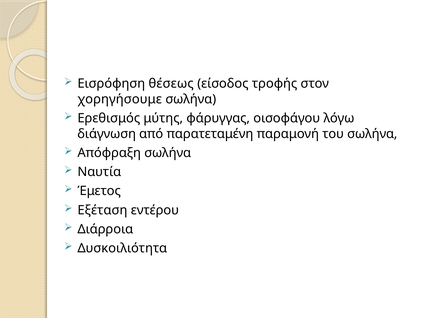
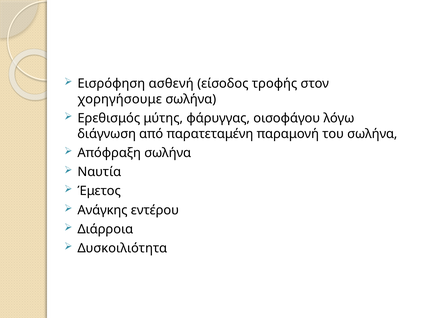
θέσεως: θέσεως -> ασθενή (171, 84)
Εξέταση: Εξέταση -> Ανάγκης (102, 210)
